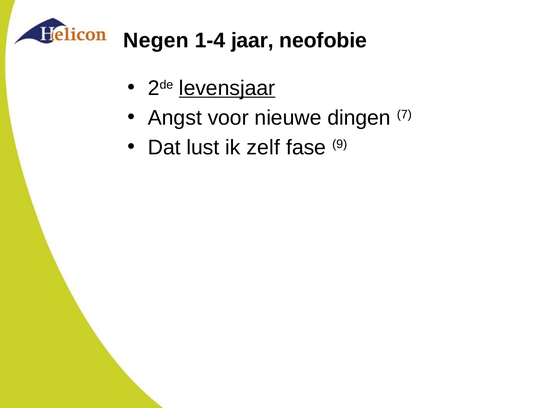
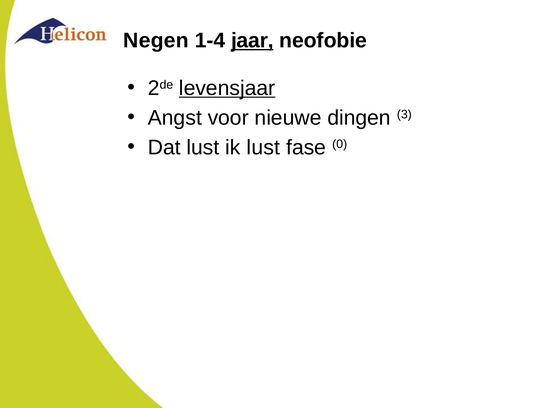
jaar underline: none -> present (252, 41)
7: 7 -> 3 (404, 114)
ik zelf: zelf -> lust (263, 147)
9: 9 -> 0 (340, 144)
